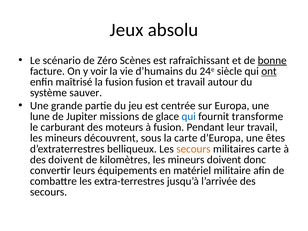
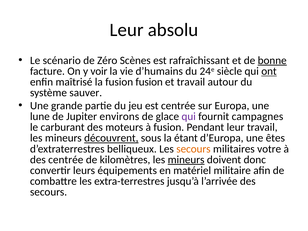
Jeux: Jeux -> Leur (127, 30)
missions: missions -> environs (119, 116)
qui colour: blue -> purple (189, 116)
transforme: transforme -> campagnes (257, 116)
découvrent underline: none -> present (111, 138)
la carte: carte -> étant (186, 138)
militaires carte: carte -> votre (269, 149)
des doivent: doivent -> centrée (66, 160)
mineurs underline: none -> present (186, 160)
